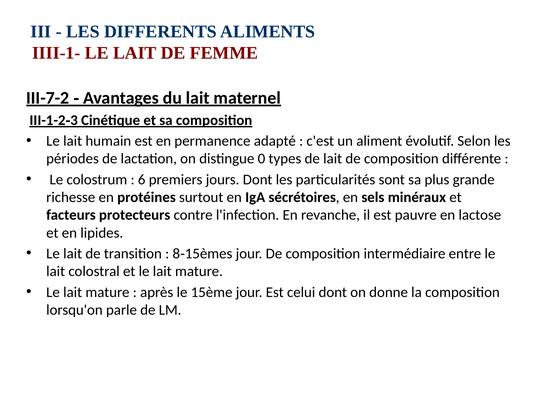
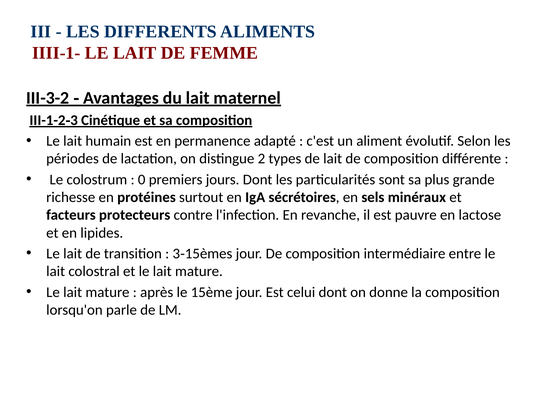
III-7-2: III-7-2 -> III-3-2 (48, 98)
0: 0 -> 2 (261, 159)
6: 6 -> 0 (142, 180)
8: 8 -> 3 (176, 254)
